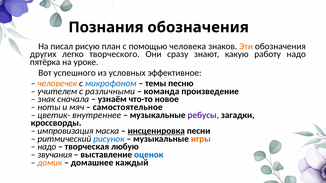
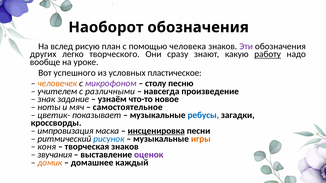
Познания: Познания -> Наоборот (106, 27)
писал: писал -> вслед (62, 46)
Эти colour: orange -> purple (246, 46)
работу underline: none -> present (268, 54)
пятёрка: пятёрка -> вообще (45, 62)
эффективное: эффективное -> пластическое (175, 73)
микрофоном colour: blue -> purple (111, 84)
темы: темы -> столу (156, 84)
команда: команда -> навсегда (162, 91)
сначала: сначала -> задание (73, 99)
внутреннее: внутреннее -> показывает (97, 115)
ребусы colour: purple -> blue (203, 115)
надо: надо -> коня (47, 147)
творческая любую: любую -> знаков (125, 147)
оценок colour: blue -> purple (149, 155)
